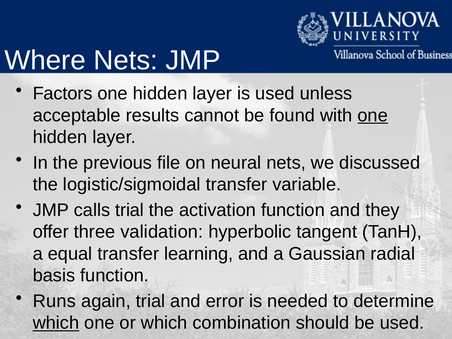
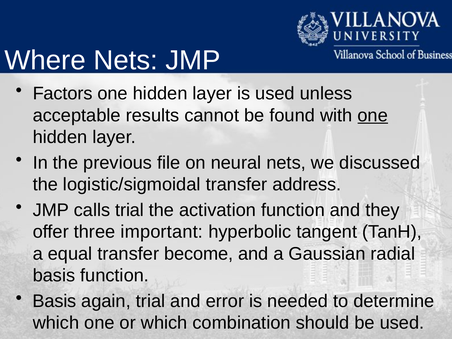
variable: variable -> address (307, 185)
validation: validation -> important (162, 232)
learning: learning -> become (199, 254)
Runs: Runs -> Basis (55, 301)
which underline: present -> none (56, 323)
